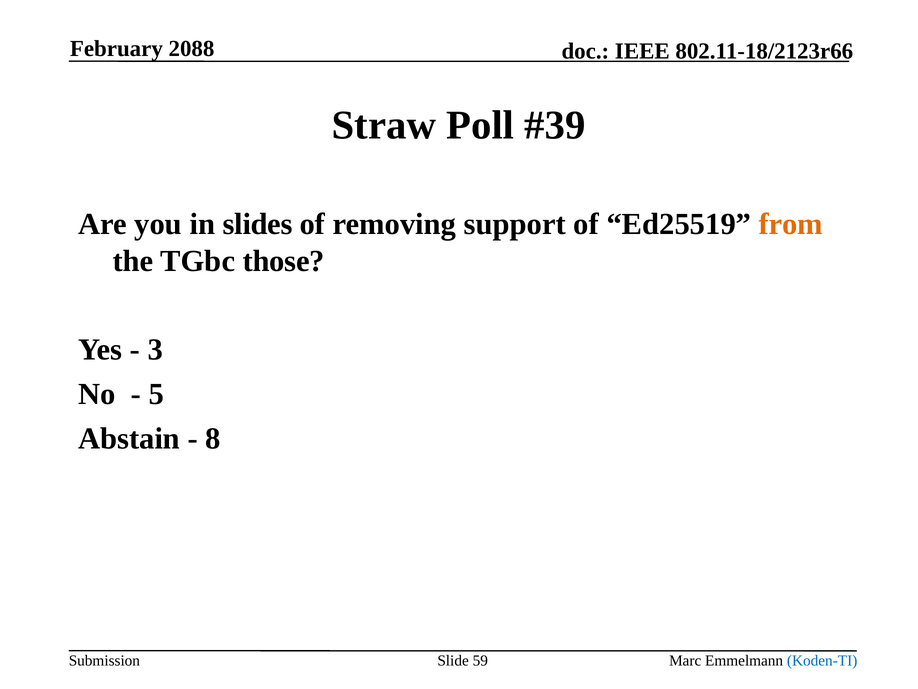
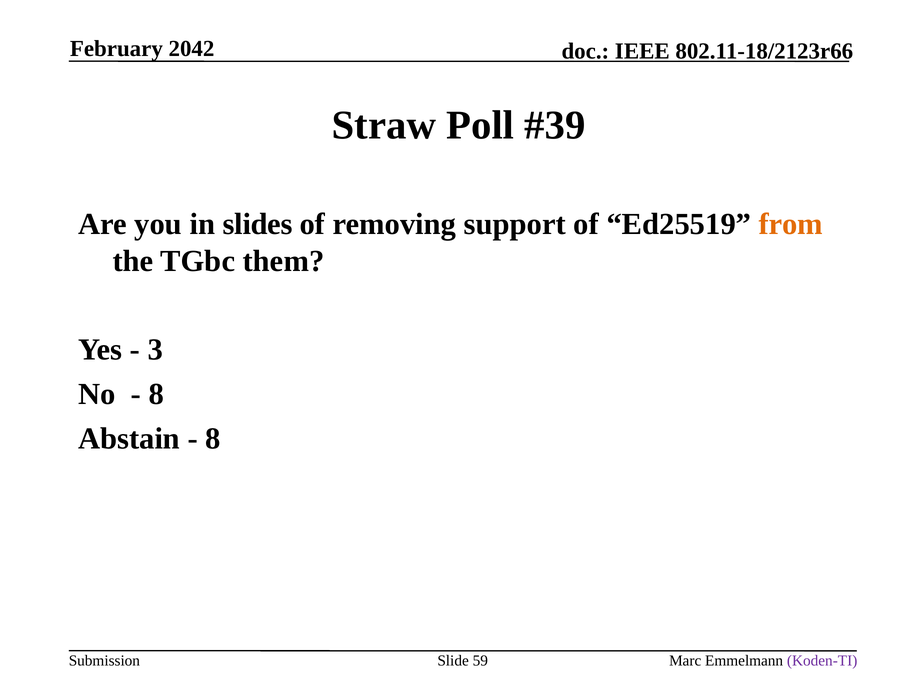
2088: 2088 -> 2042 (191, 49)
those: those -> them (284, 261)
5: 5 -> 8 (156, 394)
Koden-TI colour: blue -> purple (822, 660)
